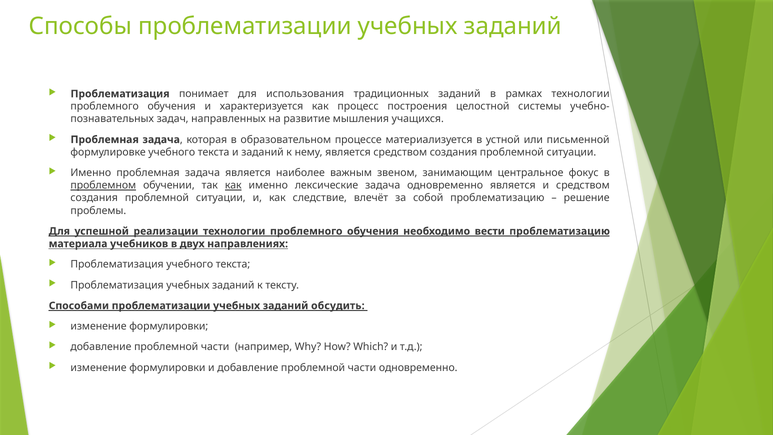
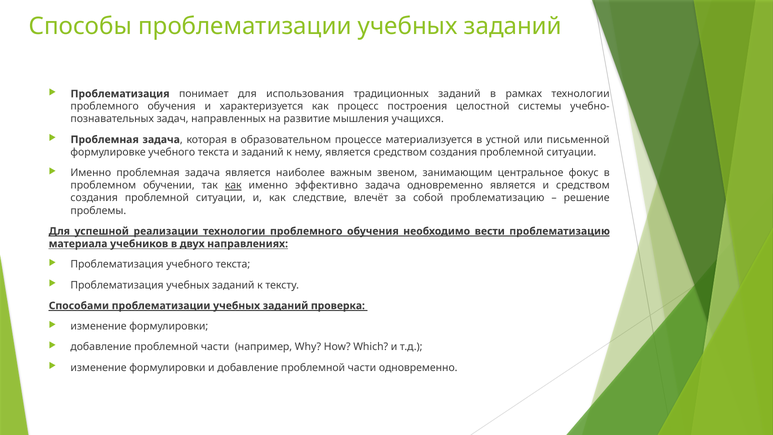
проблемном underline: present -> none (103, 185)
лексические: лексические -> эффективно (326, 185)
обсудить: обсудить -> проверка (338, 306)
